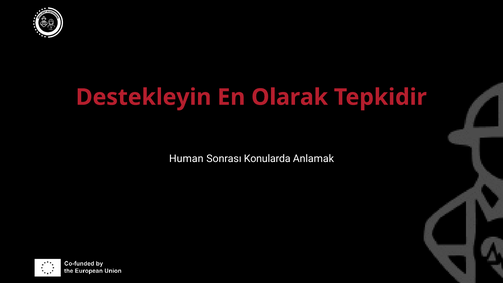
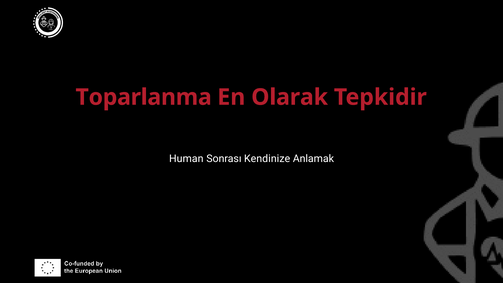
Destekleyin: Destekleyin -> Toparlanma (144, 97)
Konularda: Konularda -> Kendinize (267, 159)
